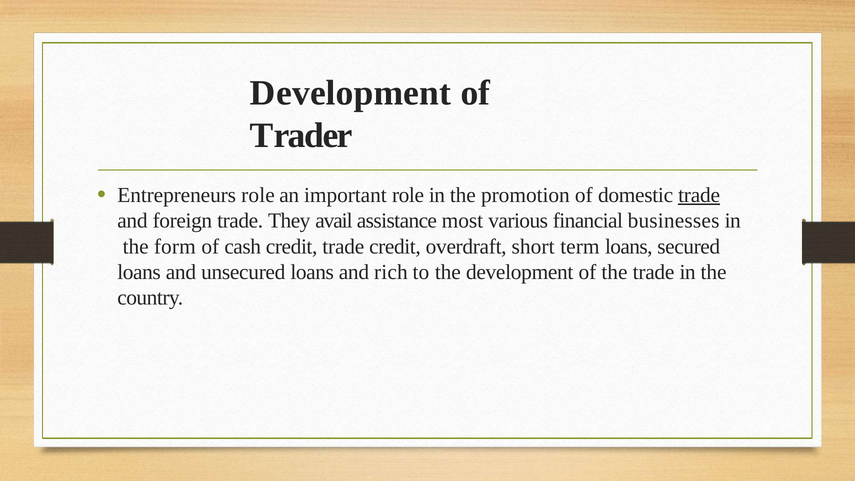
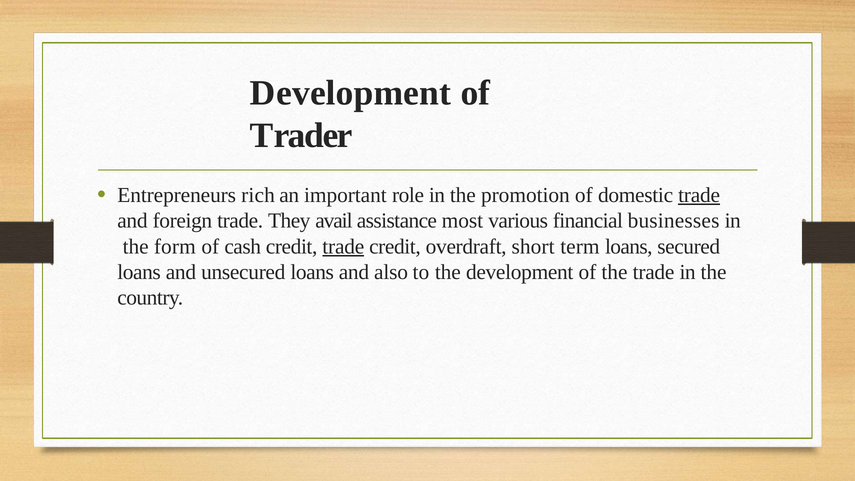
Entrepreneurs role: role -> rich (258, 195)
trade underline: none -> present (343, 246)
rich: rich -> also (391, 272)
